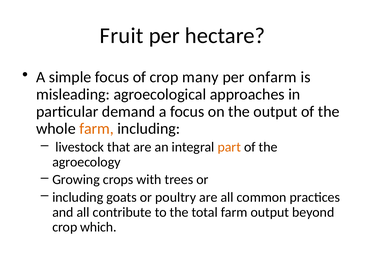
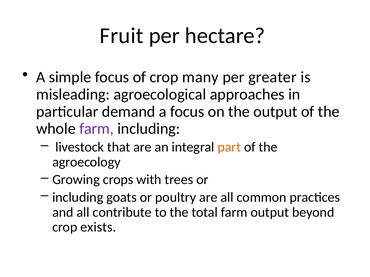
onfarm: onfarm -> greater (272, 77)
farm colour: orange -> purple (97, 129)
which: which -> exists (98, 228)
